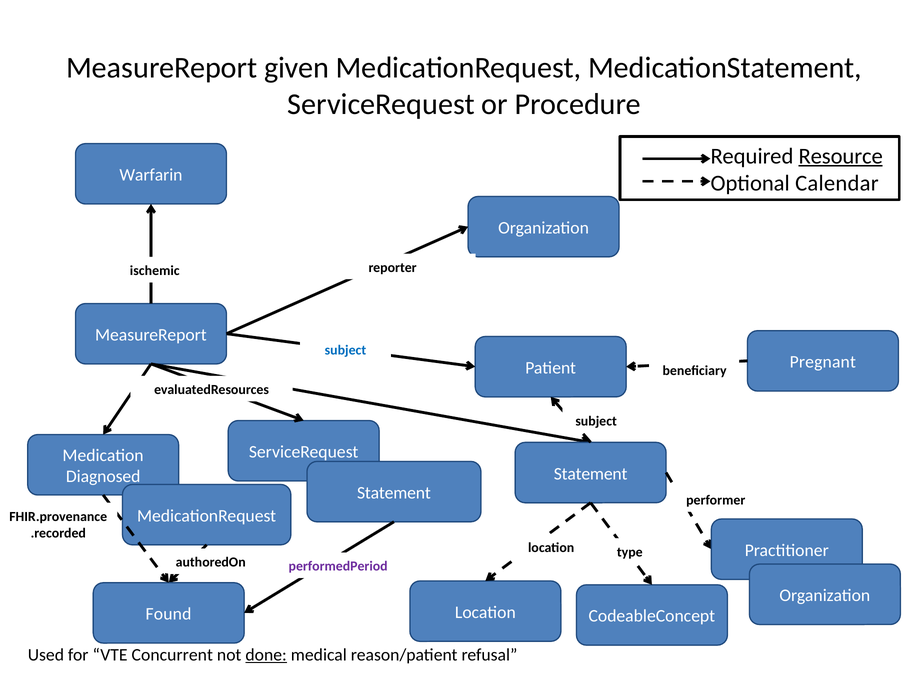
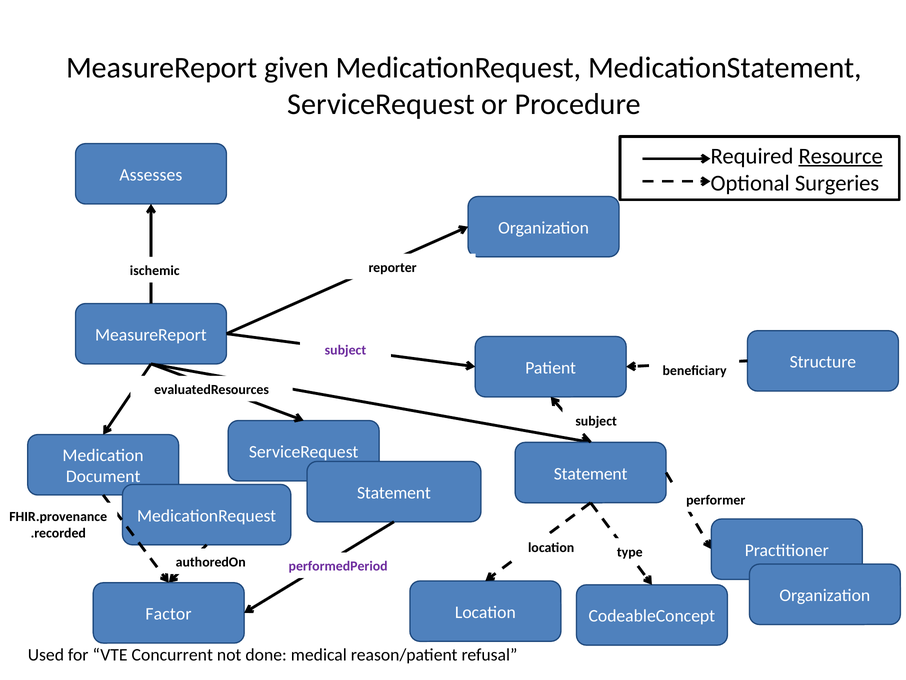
Warfarin: Warfarin -> Assesses (151, 175)
Calendar: Calendar -> Surgeries (837, 183)
subject colour: blue -> purple (345, 350)
Pregnant: Pregnant -> Structure (823, 362)
Diagnosed: Diagnosed -> Document (103, 476)
Found: Found -> Factor (169, 614)
done underline: present -> none (266, 655)
